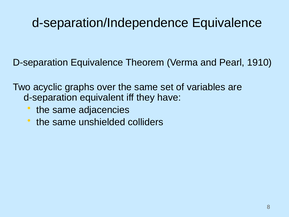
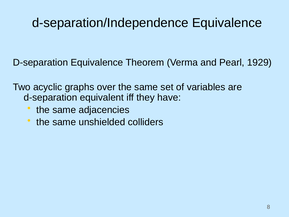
1910: 1910 -> 1929 (259, 62)
